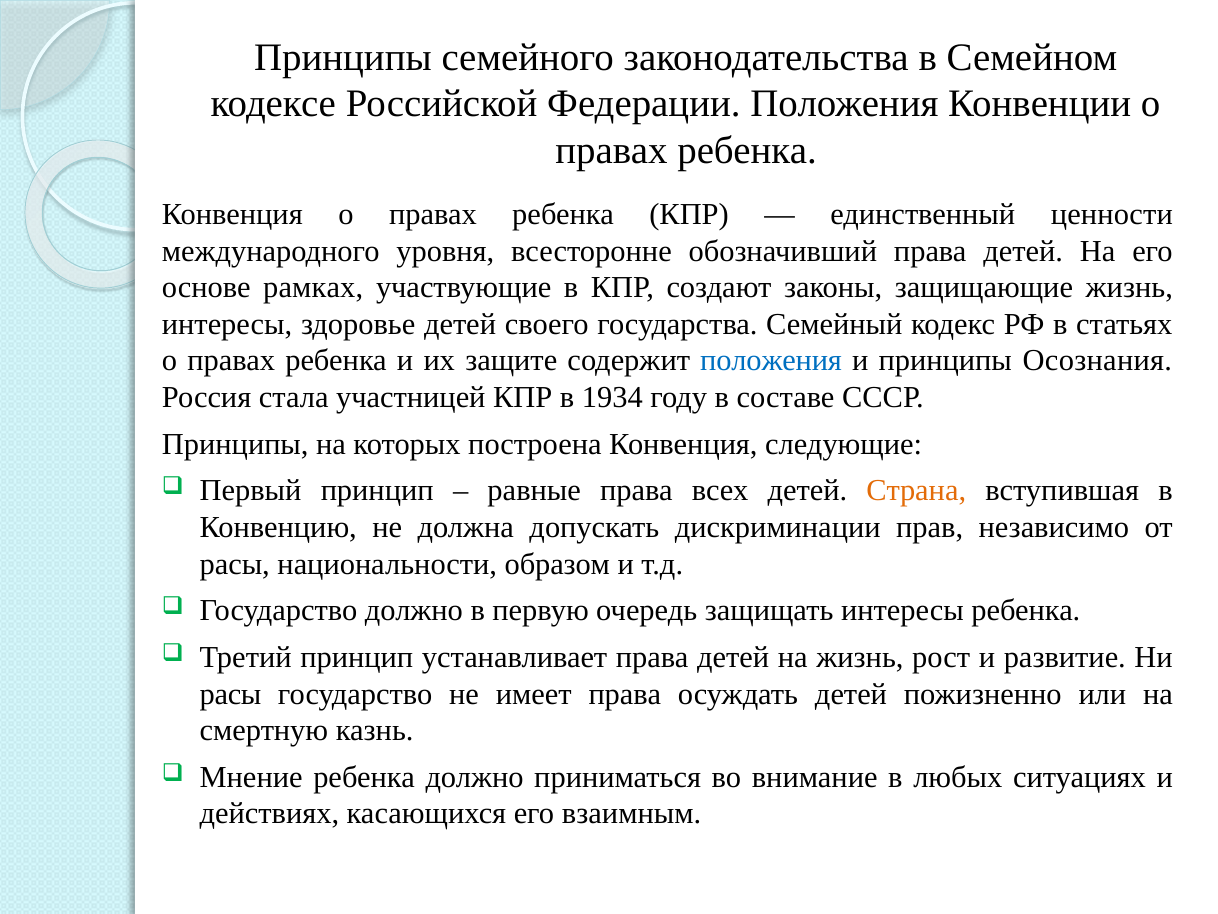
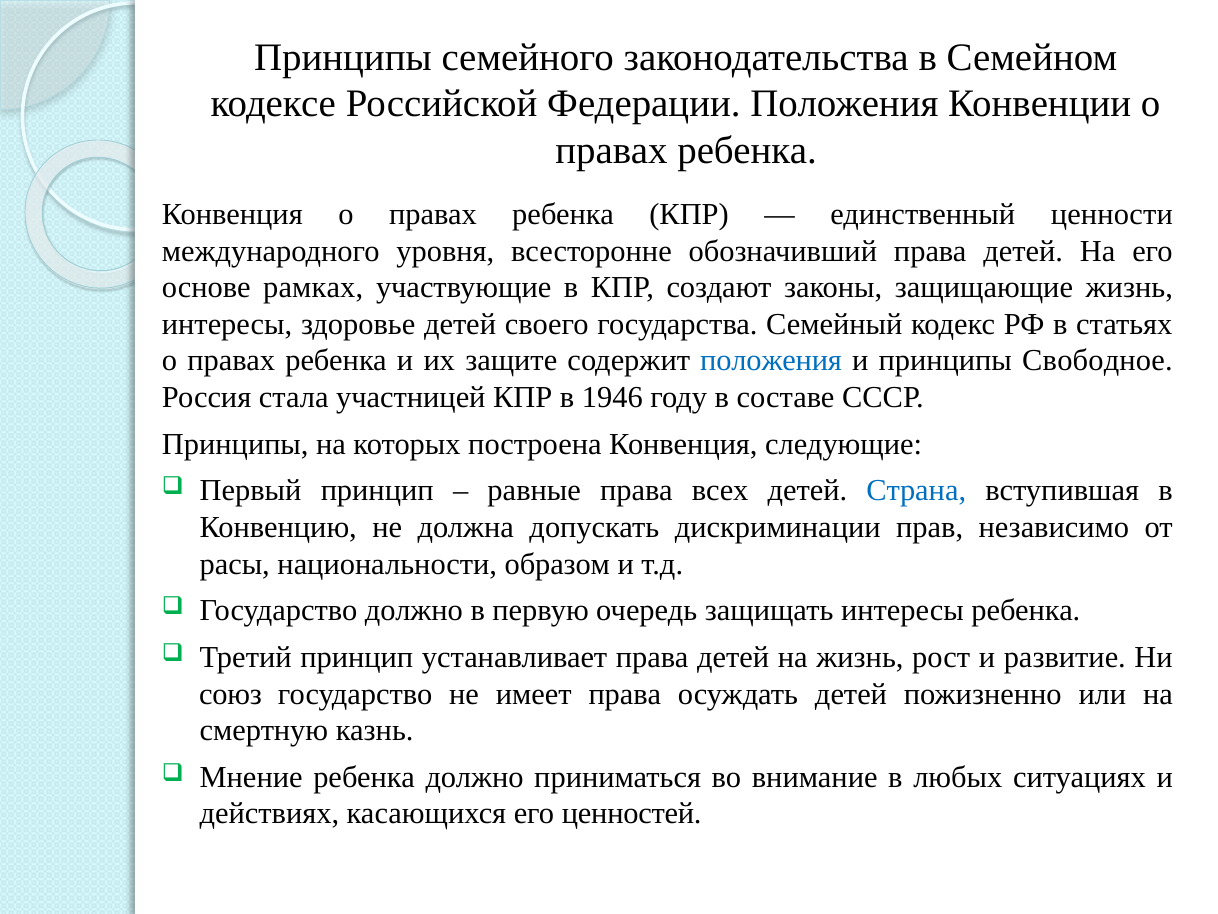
Осознания: Осознания -> Свободное (1097, 361)
1934: 1934 -> 1946 (612, 397)
Страна colour: orange -> blue (916, 491)
расы: расы -> союз (231, 694)
взаимным: взаимным -> ценностей (632, 813)
